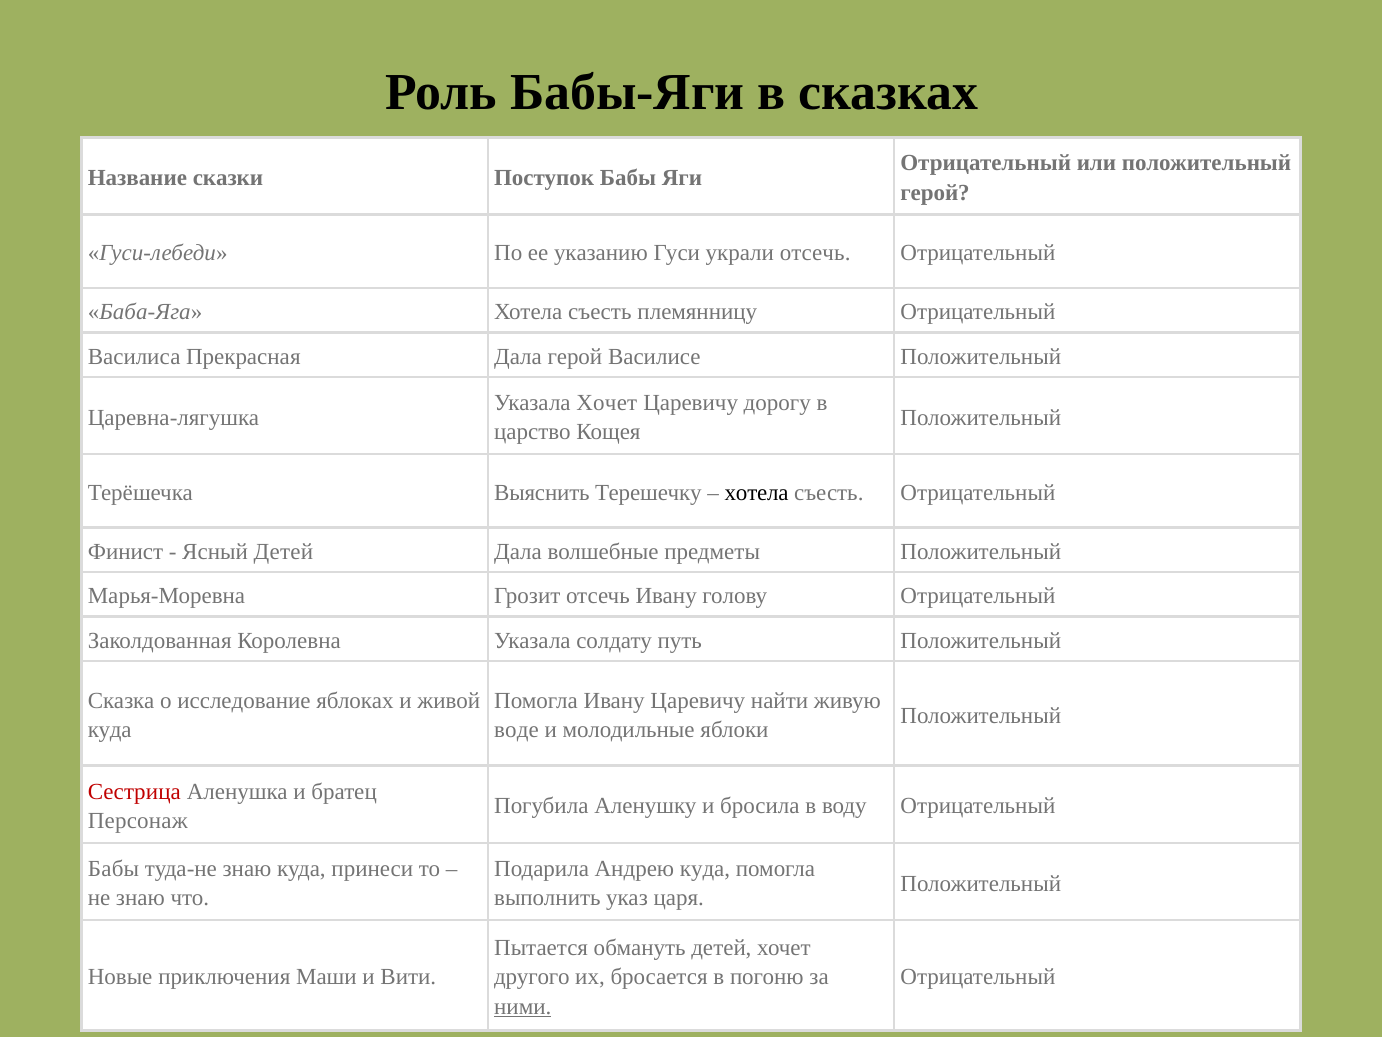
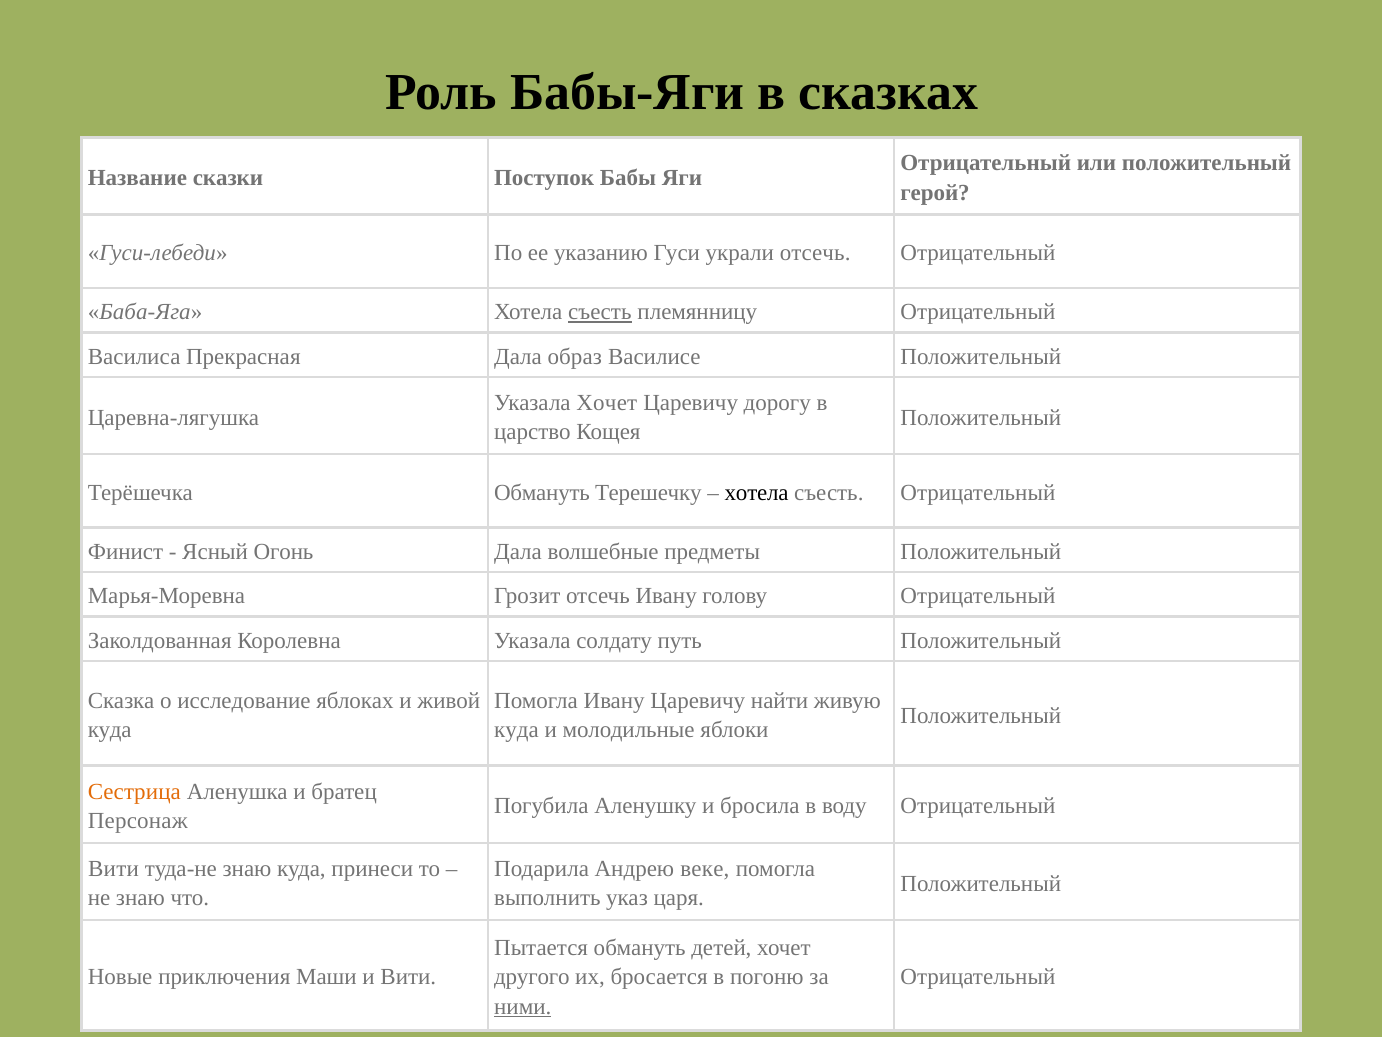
съесть underline: none -> present (600, 312)
Дала герой: герой -> образ (575, 357)
Терёшечка Выяснить: Выяснить -> Обмануть (542, 493)
Ясный Детей: Детей -> Огонь (284, 552)
воде: воде -> куда (517, 730)
Сестрица colour: red -> orange (134, 791)
Бабы: Бабы -> Вити (114, 868)
Андрею куда: куда -> веке (705, 868)
